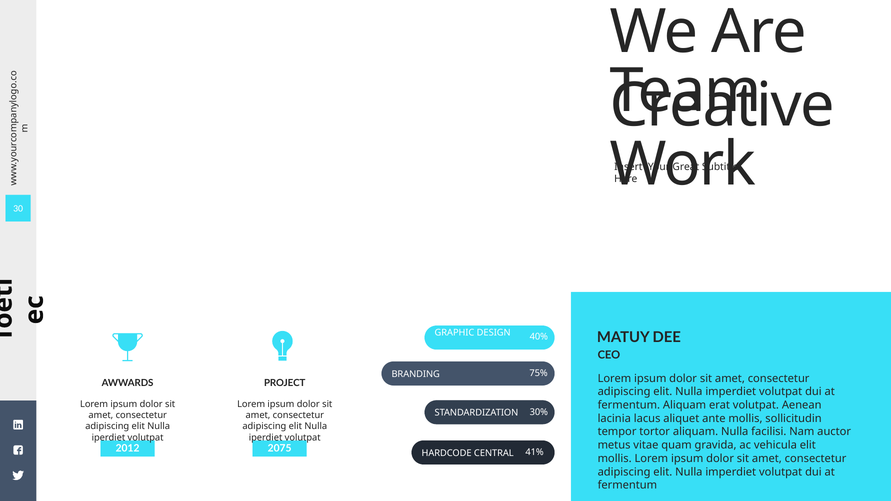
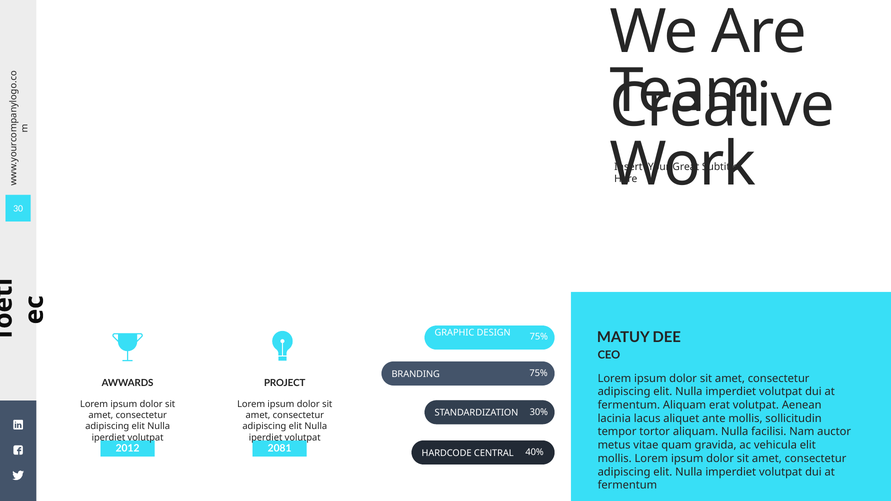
40%: 40% -> 75% (539, 337)
2075: 2075 -> 2081 (280, 449)
41%: 41% -> 40% (535, 452)
